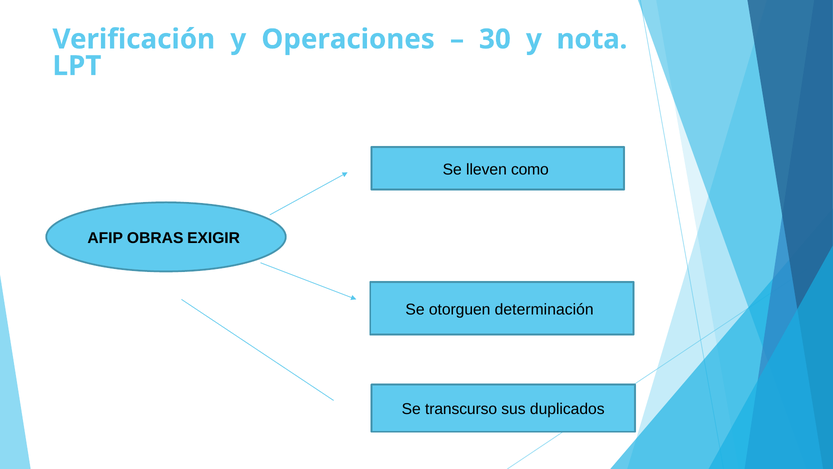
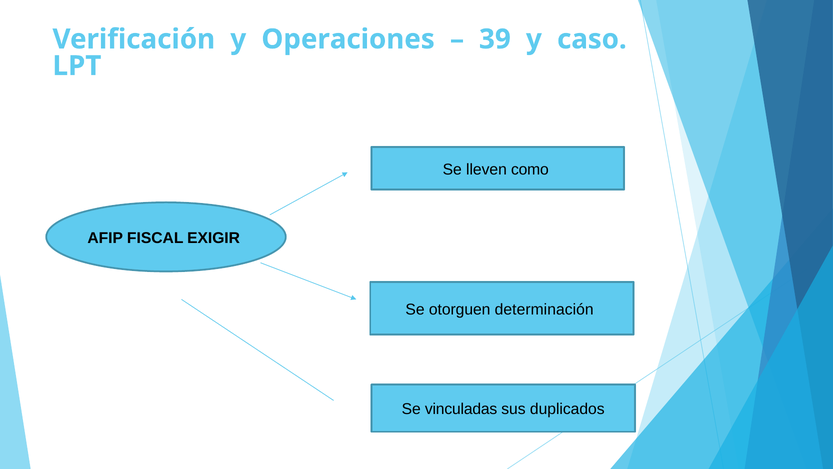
30: 30 -> 39 (495, 39)
nota: nota -> caso (592, 39)
OBRAS: OBRAS -> FISCAL (155, 238)
transcurso: transcurso -> vinculadas (461, 409)
